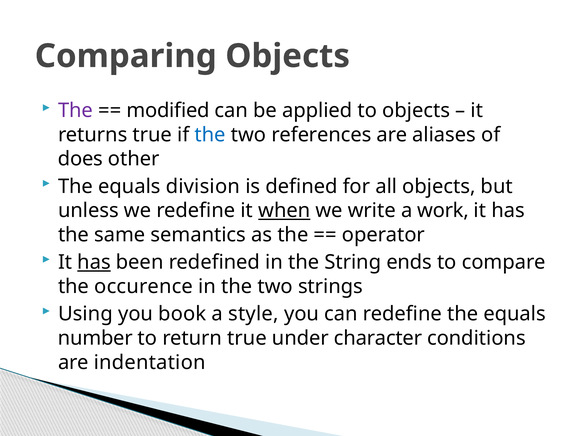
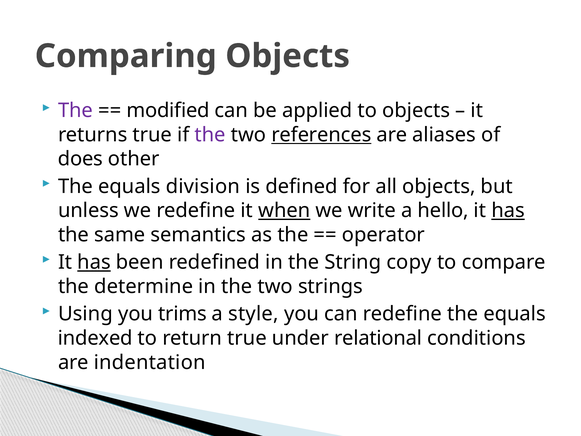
the colour: blue -> purple (210, 135)
references underline: none -> present (321, 135)
work: work -> hello (443, 211)
has underline: none -> present (508, 211)
ends: ends -> copy (409, 262)
occurence: occurence -> determine (144, 286)
book: book -> trims (182, 314)
number: number -> indexed (95, 338)
character: character -> relational (378, 338)
